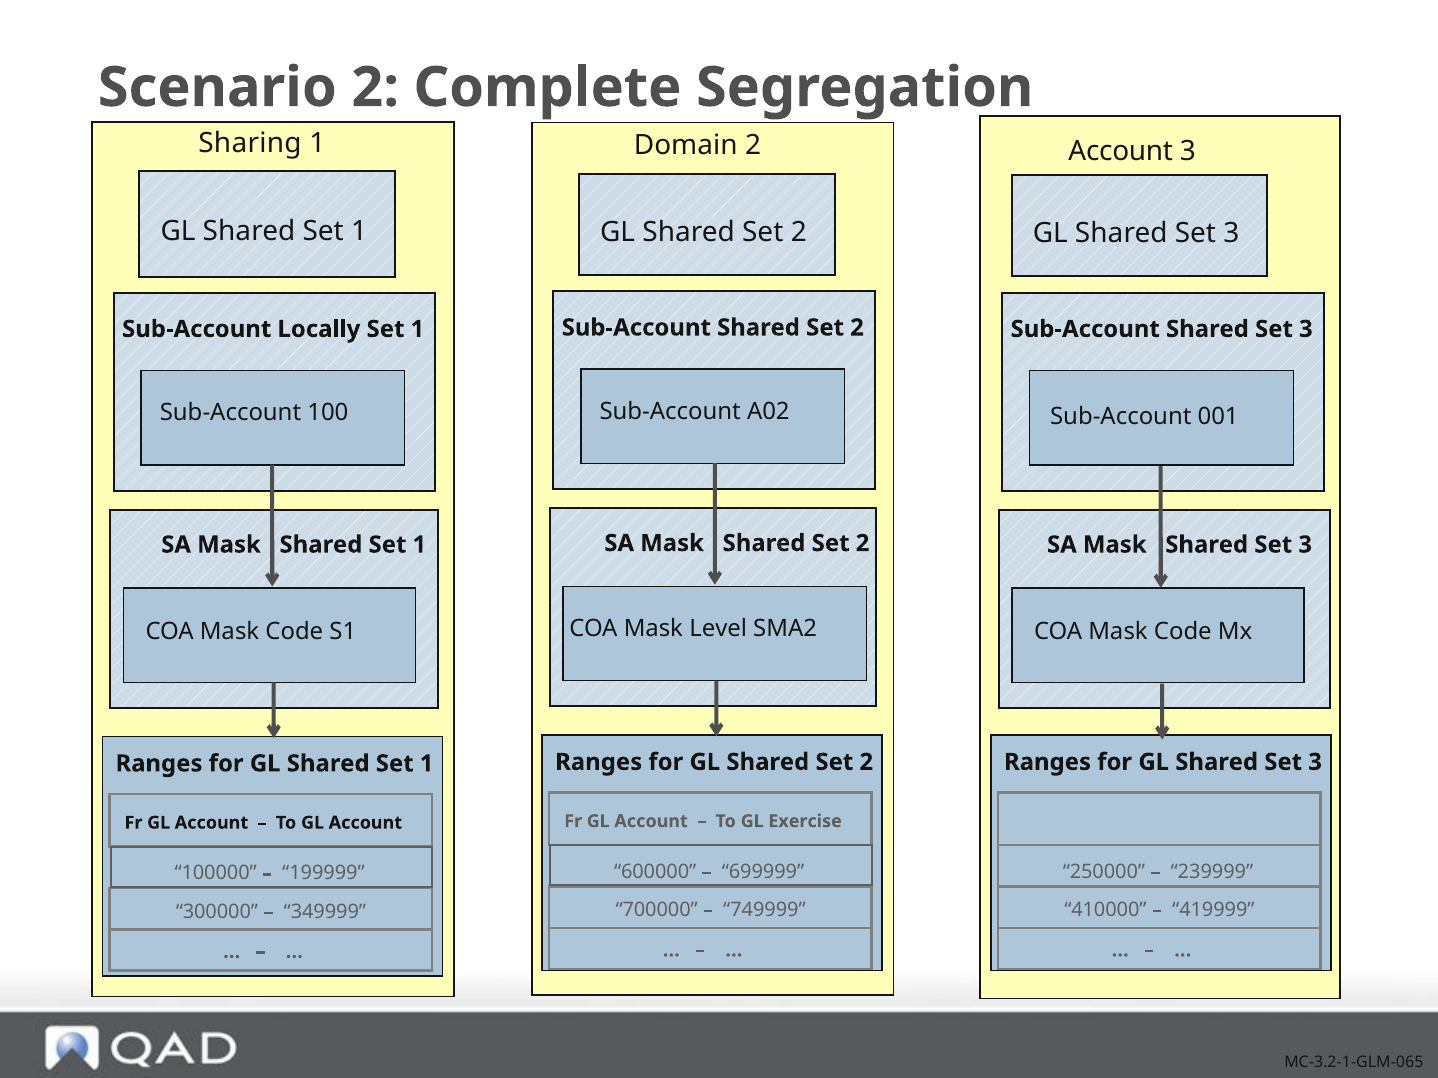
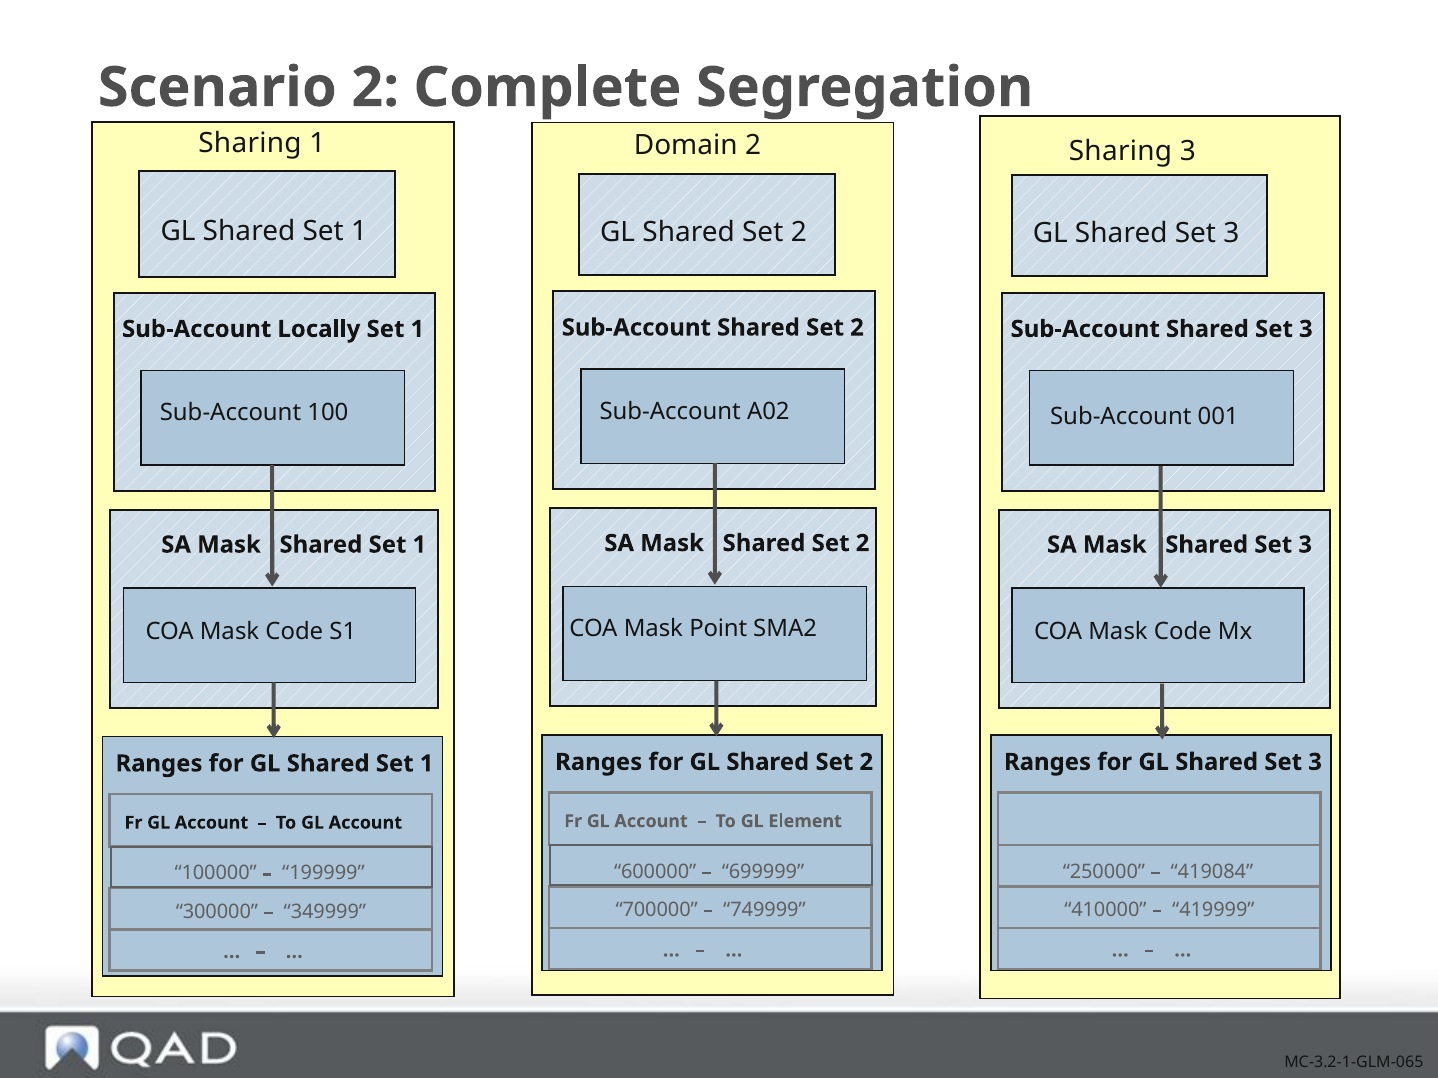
Account: Account -> Sharing (1120, 151)
Level: Level -> Point (718, 629)
Exercise: Exercise -> Element (805, 822)
239999: 239999 -> 419084 (1212, 872)
